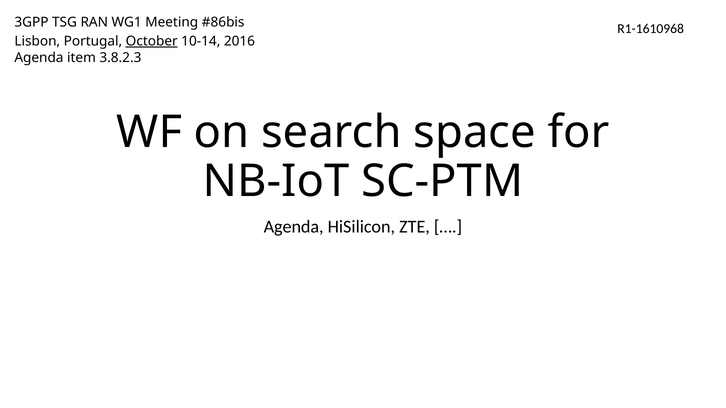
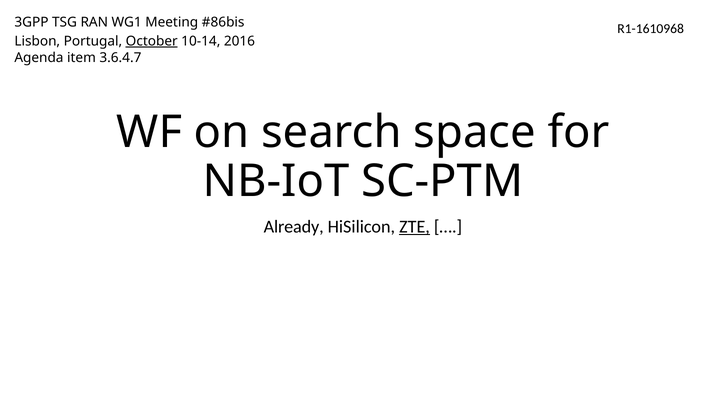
3.8.2.3: 3.8.2.3 -> 3.6.4.7 (120, 58)
Agenda: Agenda -> Already (294, 227)
ZTE underline: none -> present (415, 227)
